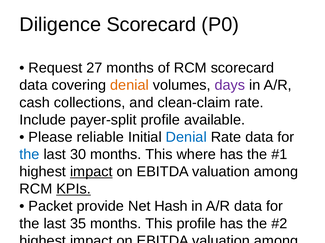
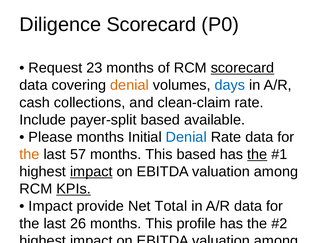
27: 27 -> 23 (94, 68)
scorecard underline: none -> present (242, 68)
days colour: purple -> blue (230, 85)
payer-split profile: profile -> based (160, 120)
Please reliable: reliable -> months (100, 138)
the colour: blue -> orange (29, 155)
30: 30 -> 57 (78, 155)
This where: where -> based (196, 155)
the underline: none -> present (257, 155)
Packet: Packet -> Impact (50, 207)
Hash: Hash -> Total (171, 207)
35: 35 -> 26 (78, 224)
